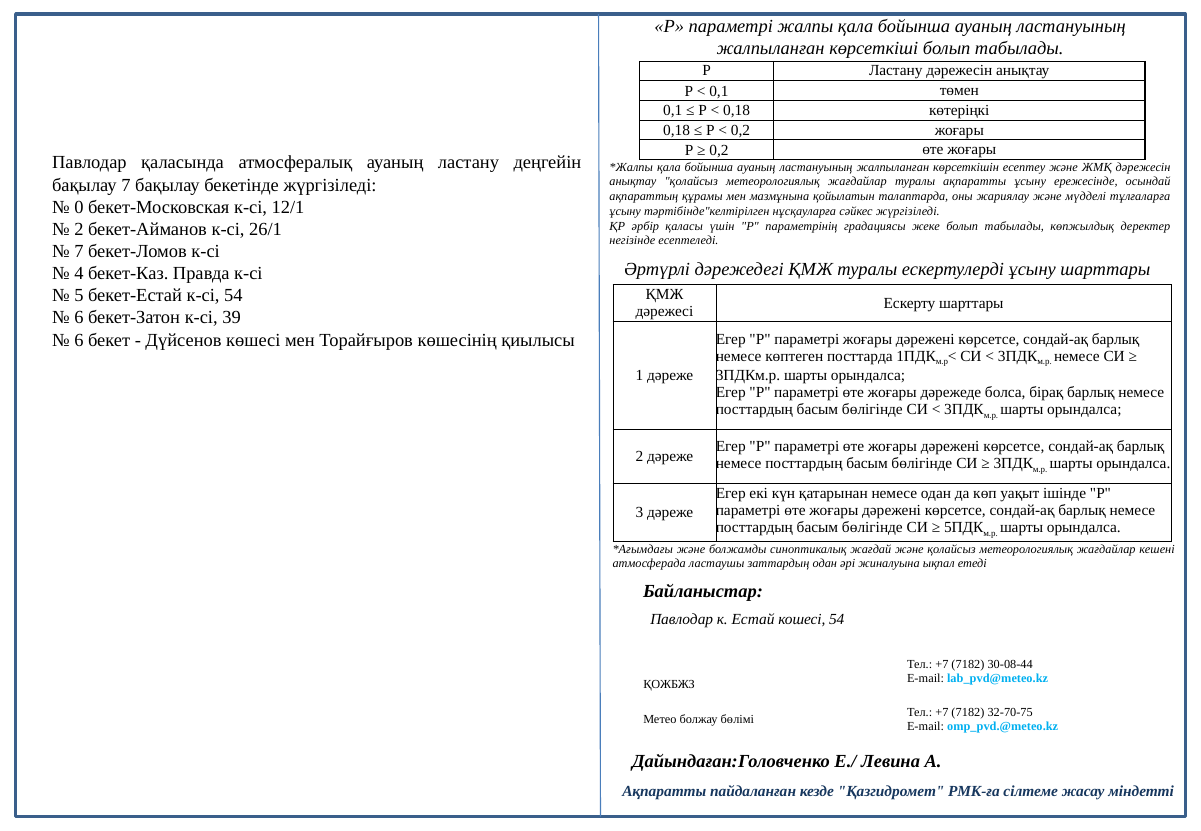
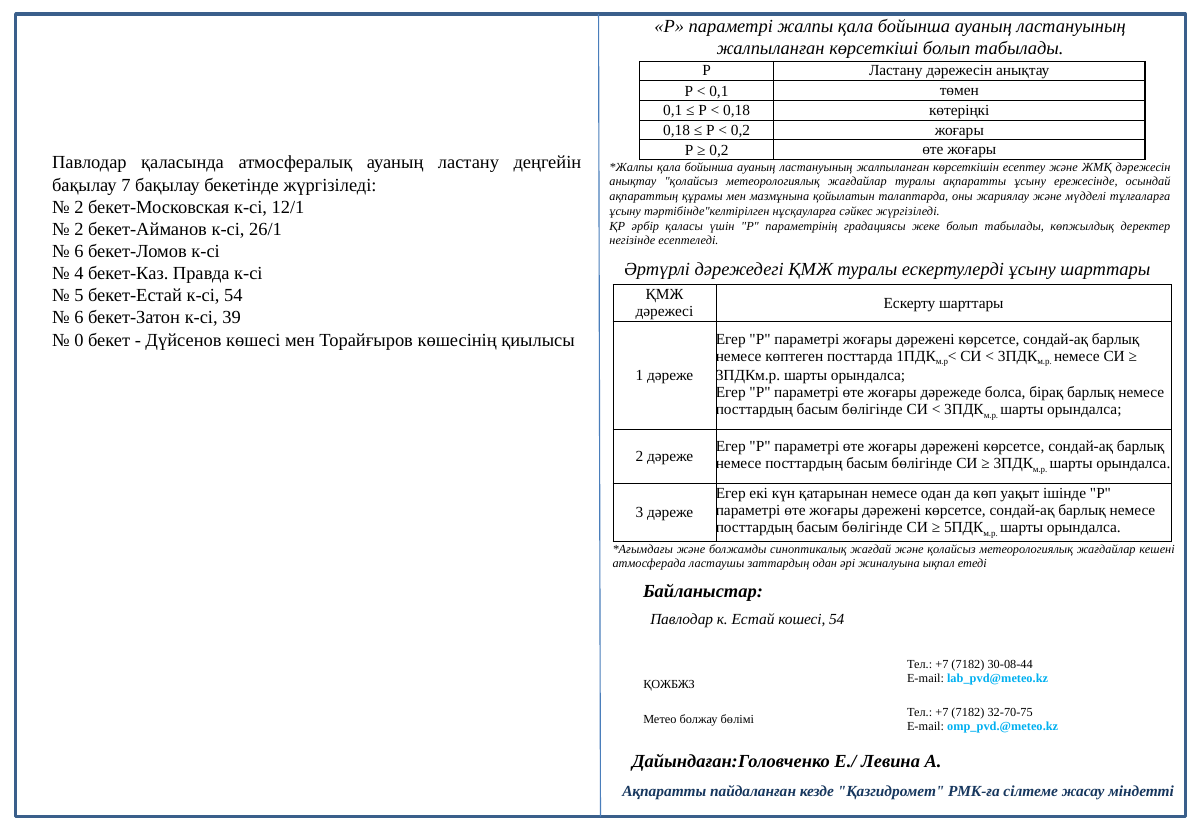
0: 0 -> 2 (79, 207)
7: 7 -> 6 (79, 252)
6: 6 -> 0 (79, 340)
